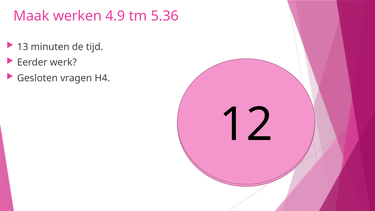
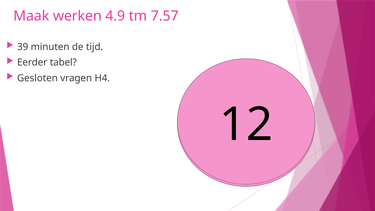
5.36: 5.36 -> 7.57 (165, 16)
13: 13 -> 39 (23, 47)
werk: werk -> tabel (63, 62)
